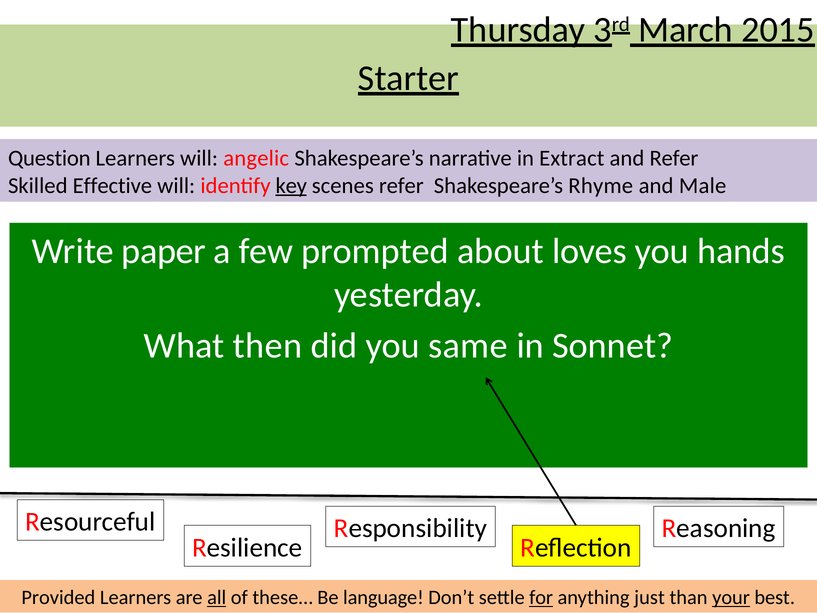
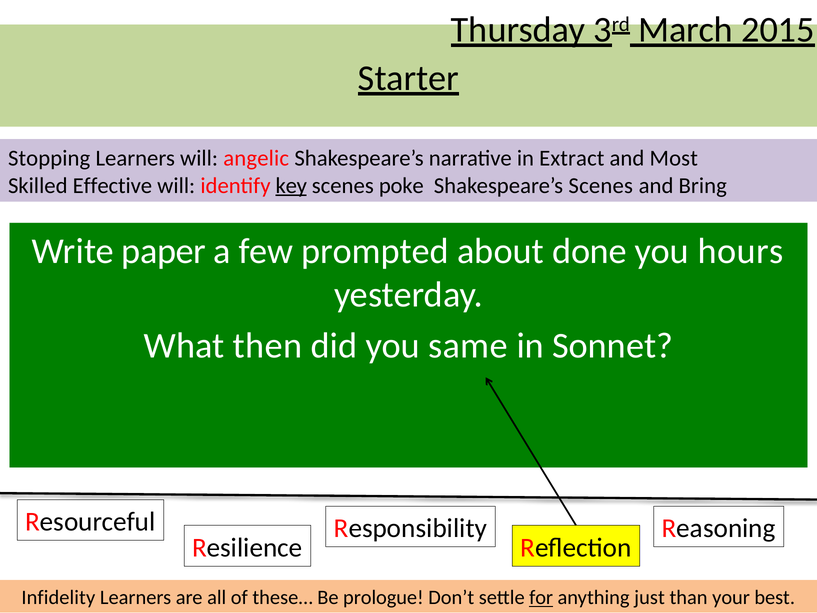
Question: Question -> Stopping (49, 158)
and Refer: Refer -> Most (674, 158)
scenes refer: refer -> poke (401, 186)
Shakespeare’s Rhyme: Rhyme -> Scenes (601, 186)
Male: Male -> Bring (703, 186)
loves: loves -> done (589, 251)
hands: hands -> hours (741, 251)
Provided: Provided -> Infidelity (58, 597)
all underline: present -> none (217, 597)
language: language -> prologue (383, 597)
your underline: present -> none (731, 597)
